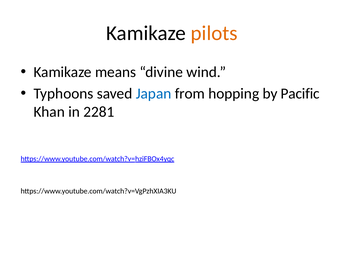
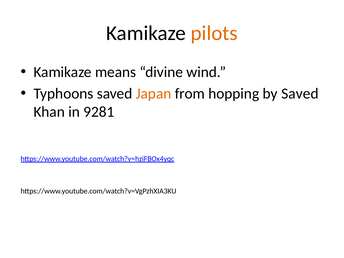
Japan colour: blue -> orange (154, 94)
by Pacific: Pacific -> Saved (300, 94)
2281: 2281 -> 9281 (99, 112)
